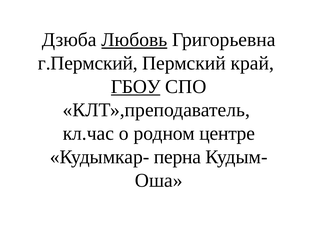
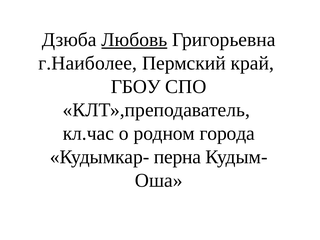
г.Пермский: г.Пермский -> г.Наиболее (88, 63)
ГБОУ underline: present -> none (136, 87)
центре: центре -> города (227, 133)
